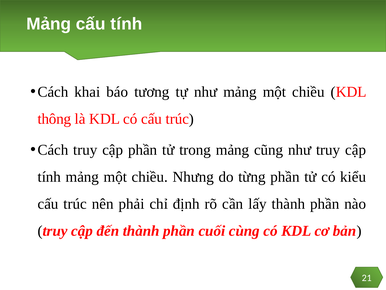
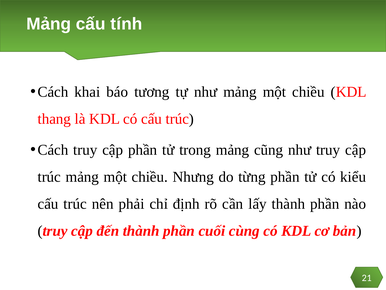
thông: thông -> thang (54, 119)
tính: tính -> trúc (49, 177)
